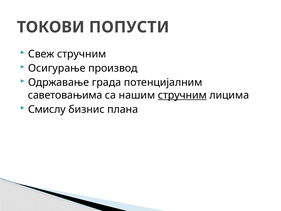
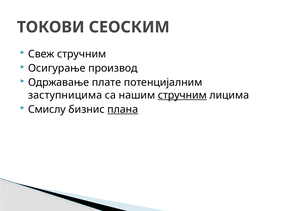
ПОПУСТИ: ПОПУСТИ -> СЕОСКИМ (129, 27)
града: града -> плате (107, 82)
саветовањима: саветовањима -> заступницима (65, 95)
плана underline: none -> present (123, 109)
